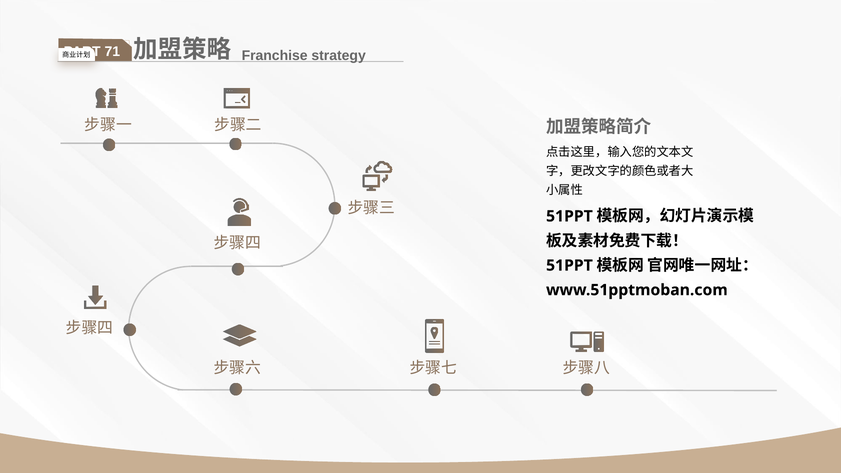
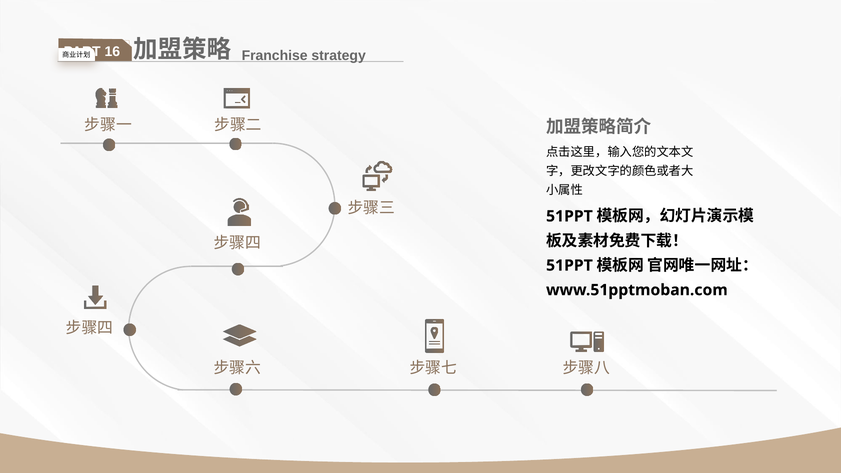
71: 71 -> 16 (112, 51)
